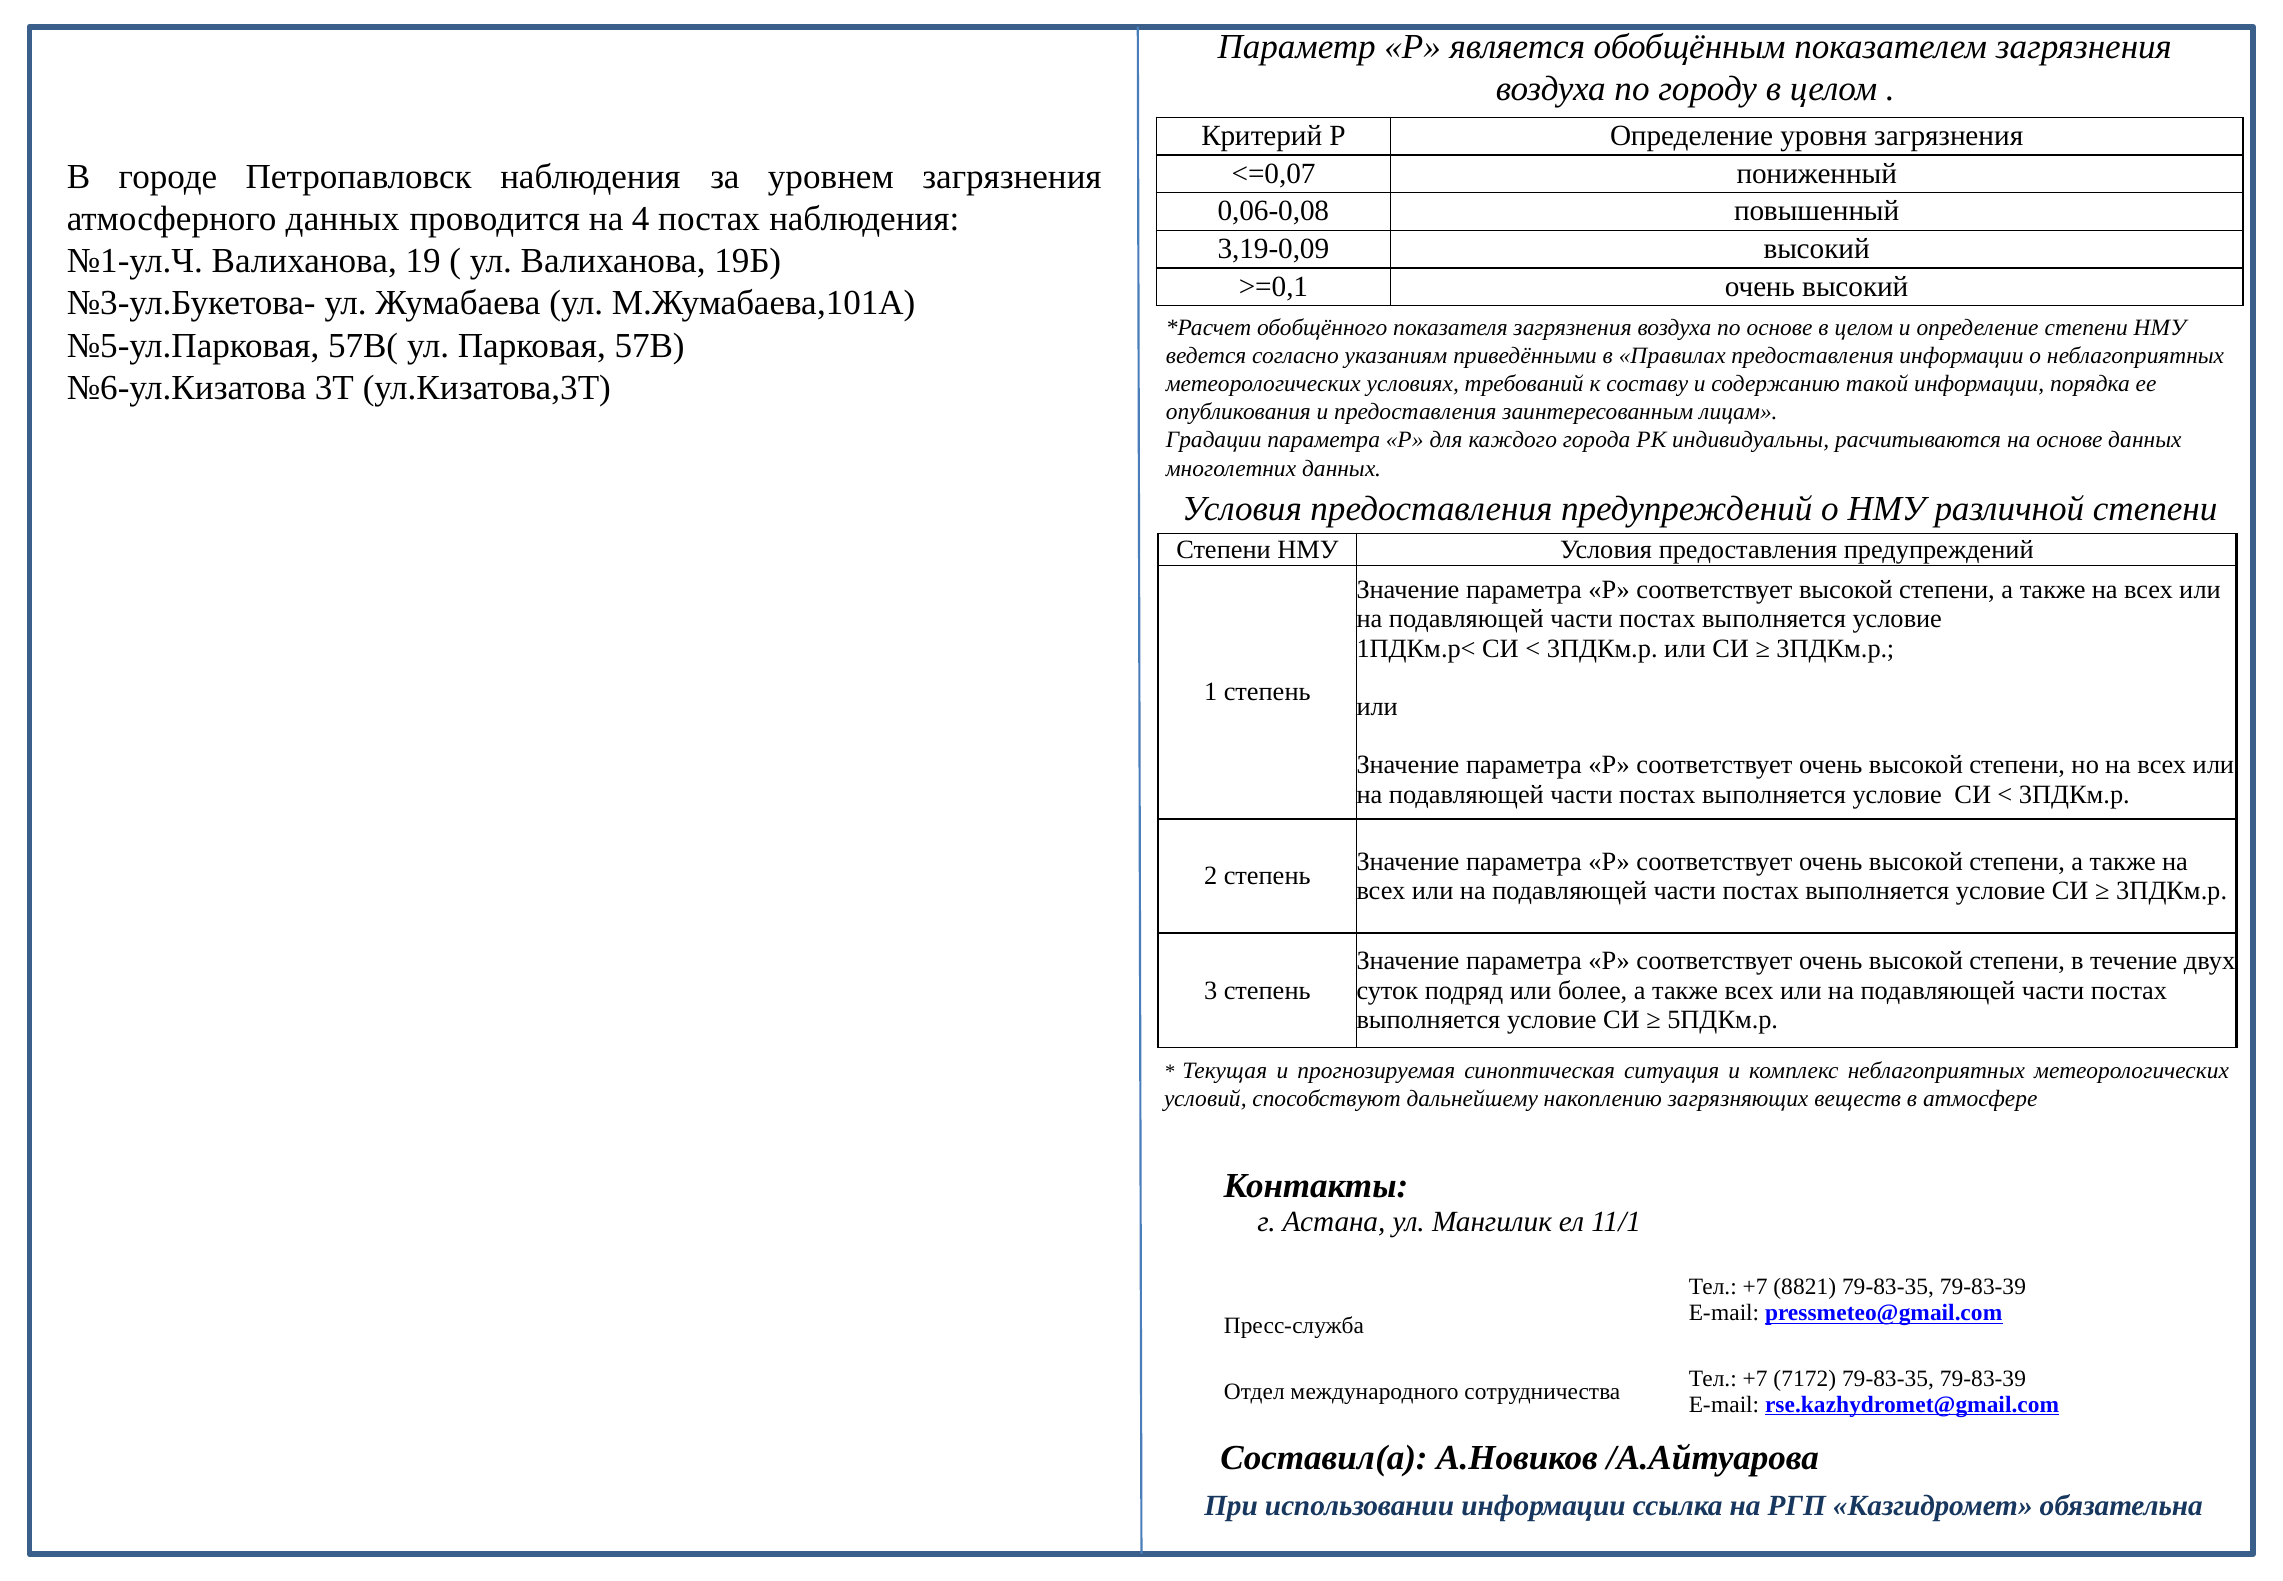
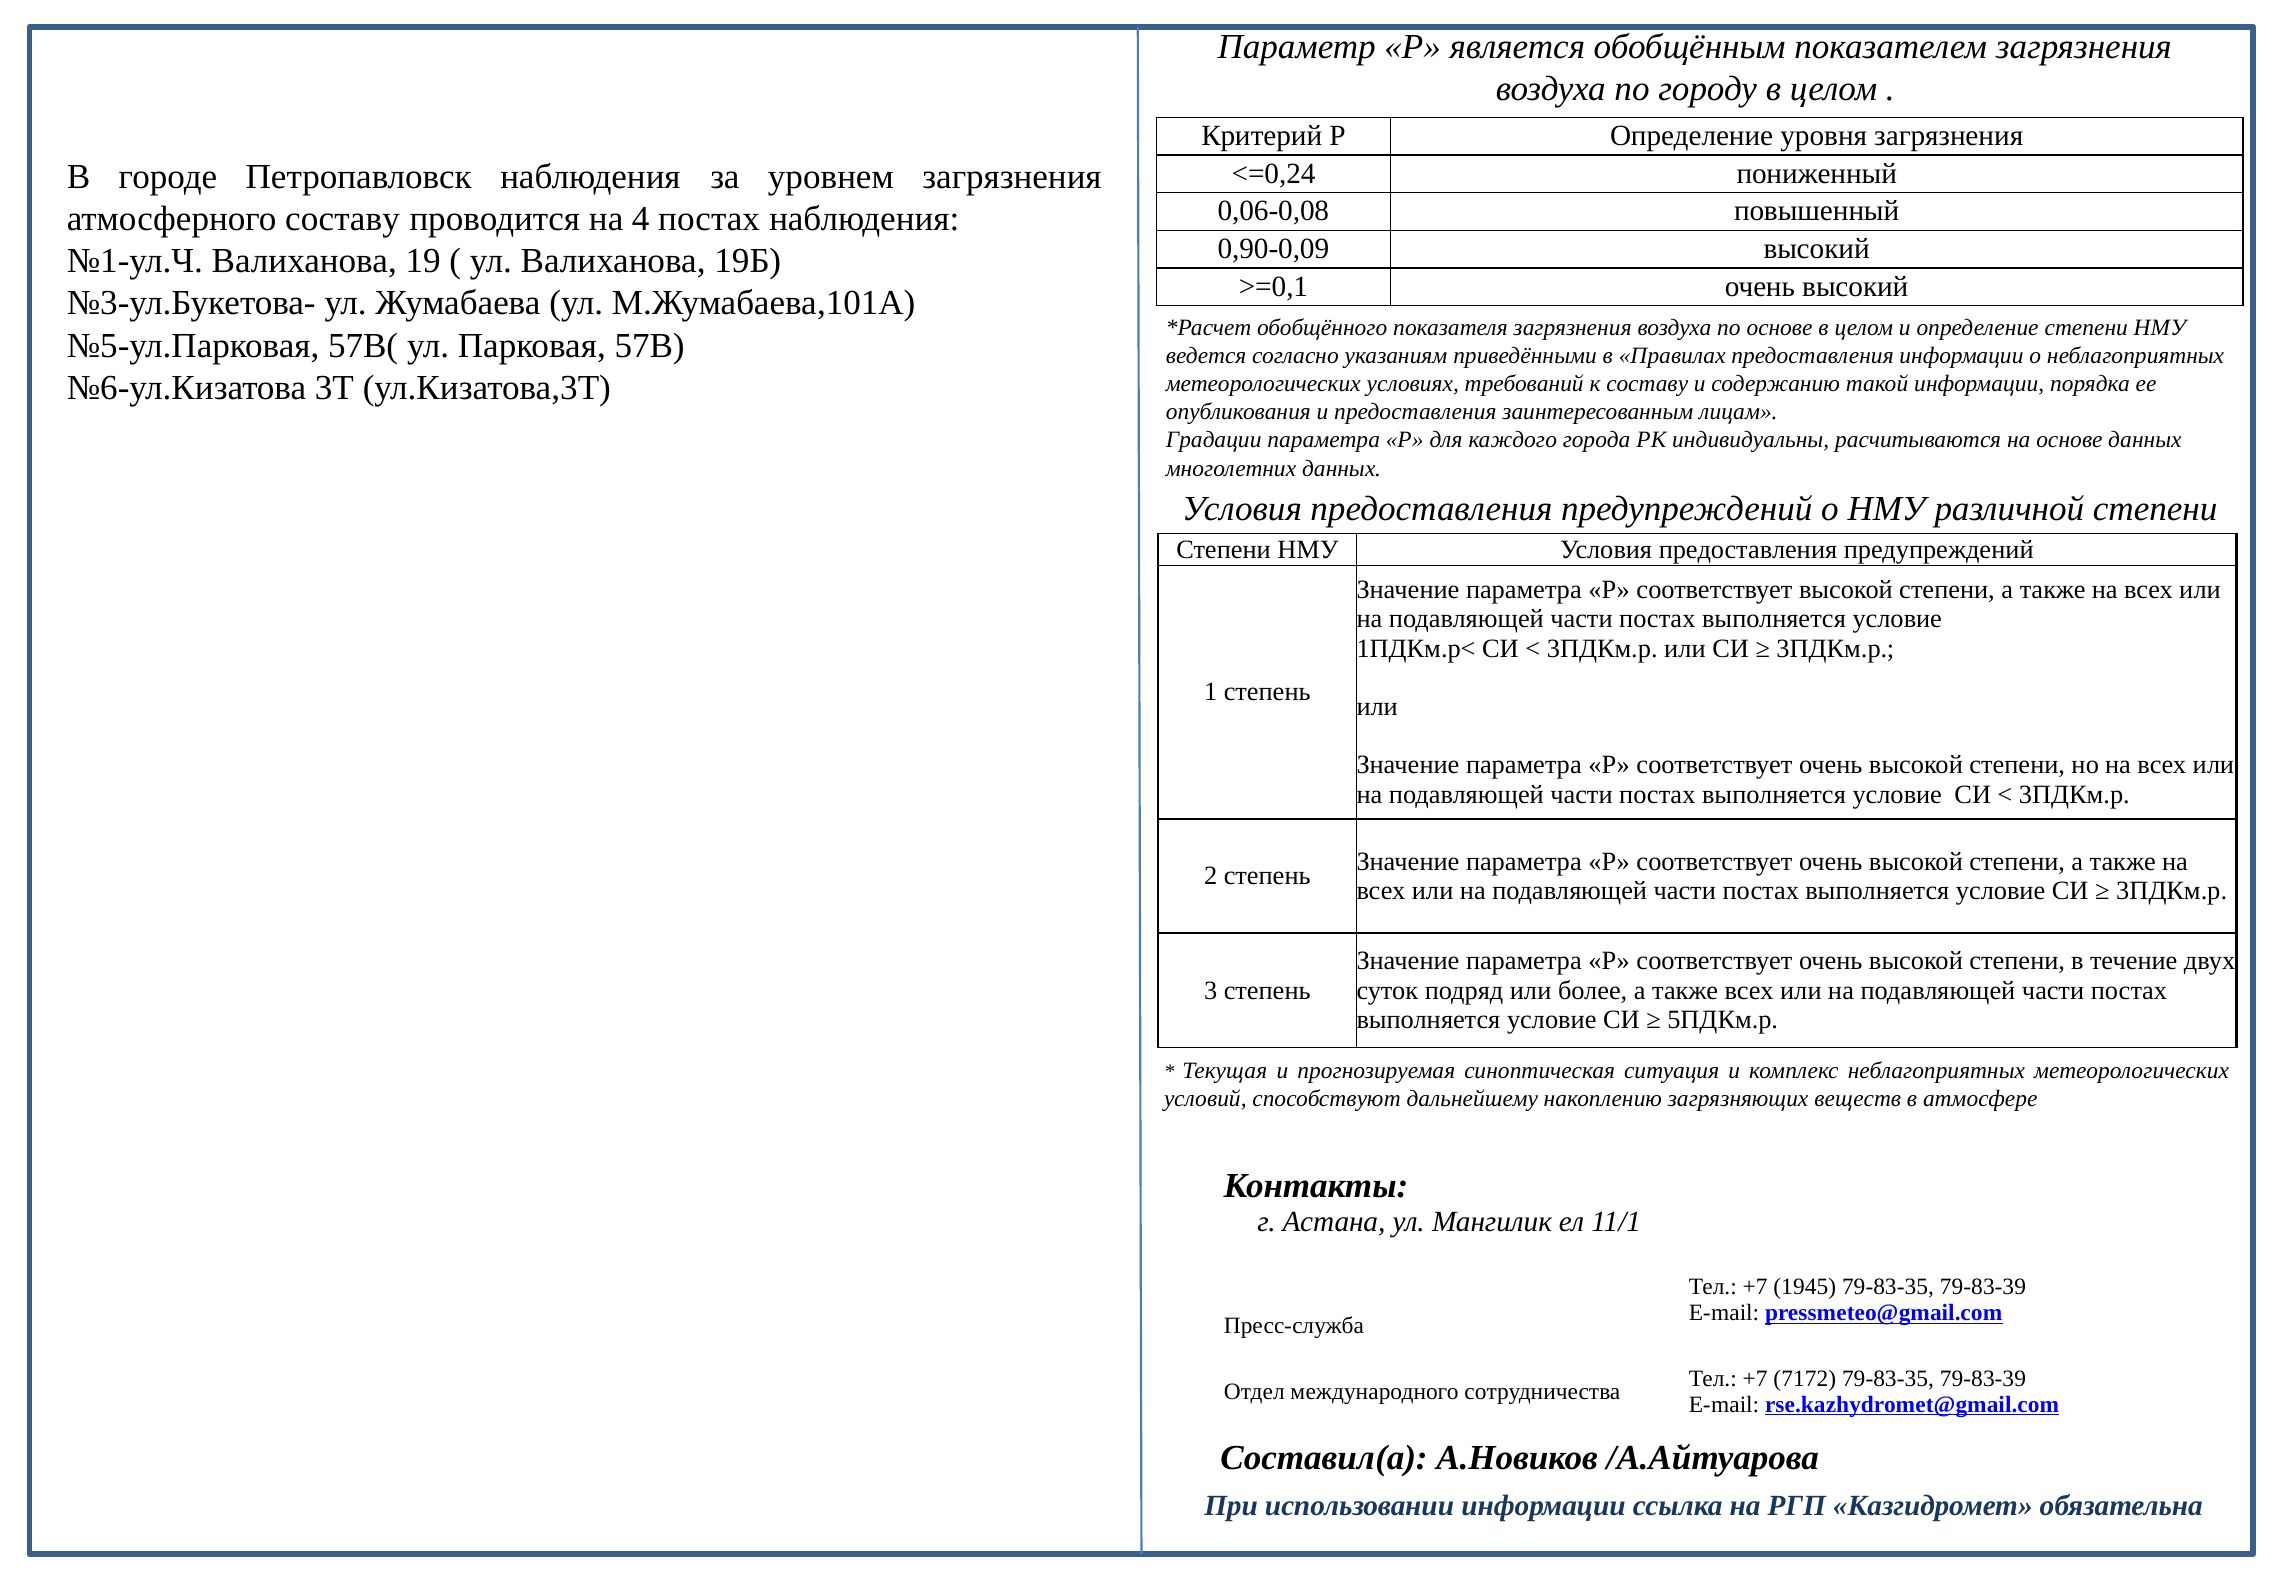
<=0,07: <=0,07 -> <=0,24 (1274, 173)
атмосферного данных: данных -> составу (343, 219)
3,19-0,09: 3,19-0,09 -> 0,90-0,09 (1273, 249)
8821: 8821 -> 1945 (1805, 1287)
